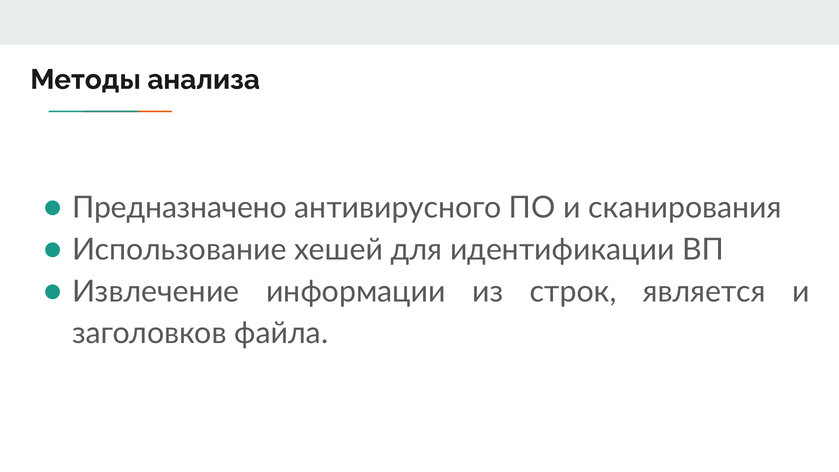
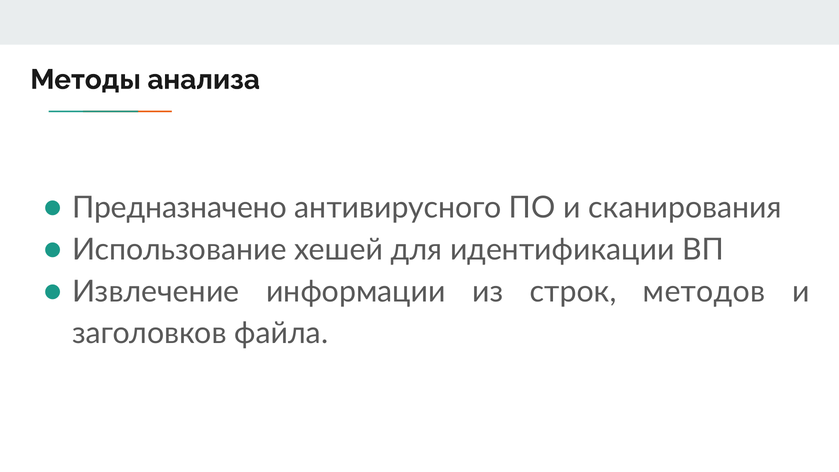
является: является -> методов (704, 291)
